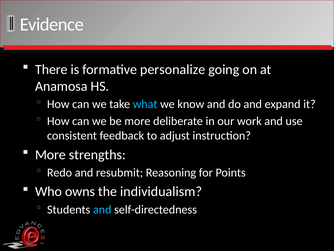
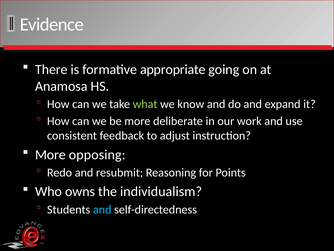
personalize: personalize -> appropriate (173, 69)
what colour: light blue -> light green (145, 104)
strengths: strengths -> opposing (97, 154)
